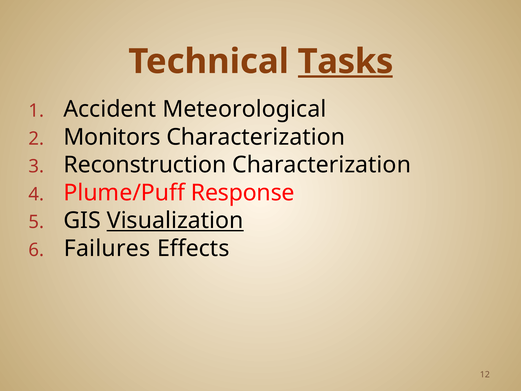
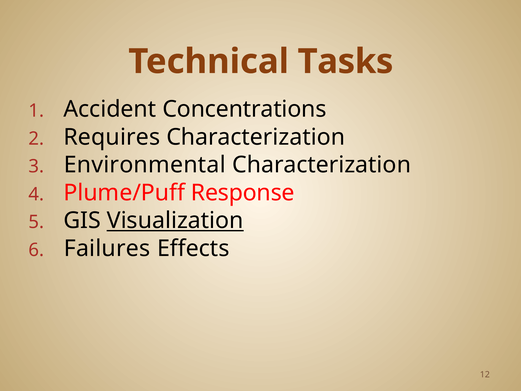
Tasks underline: present -> none (345, 62)
Meteorological: Meteorological -> Concentrations (244, 109)
Monitors: Monitors -> Requires (112, 137)
Reconstruction: Reconstruction -> Environmental (145, 165)
